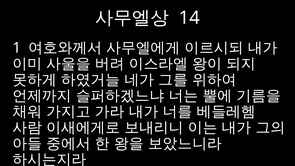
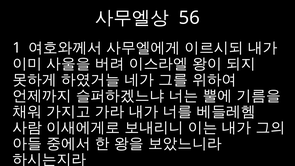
14: 14 -> 56 (189, 18)
